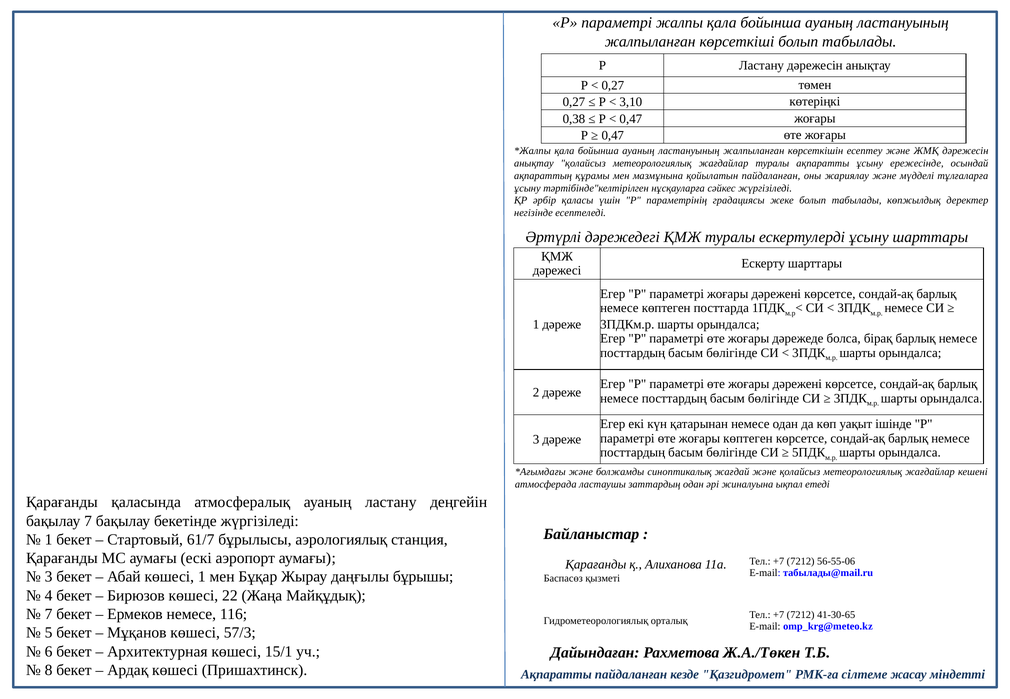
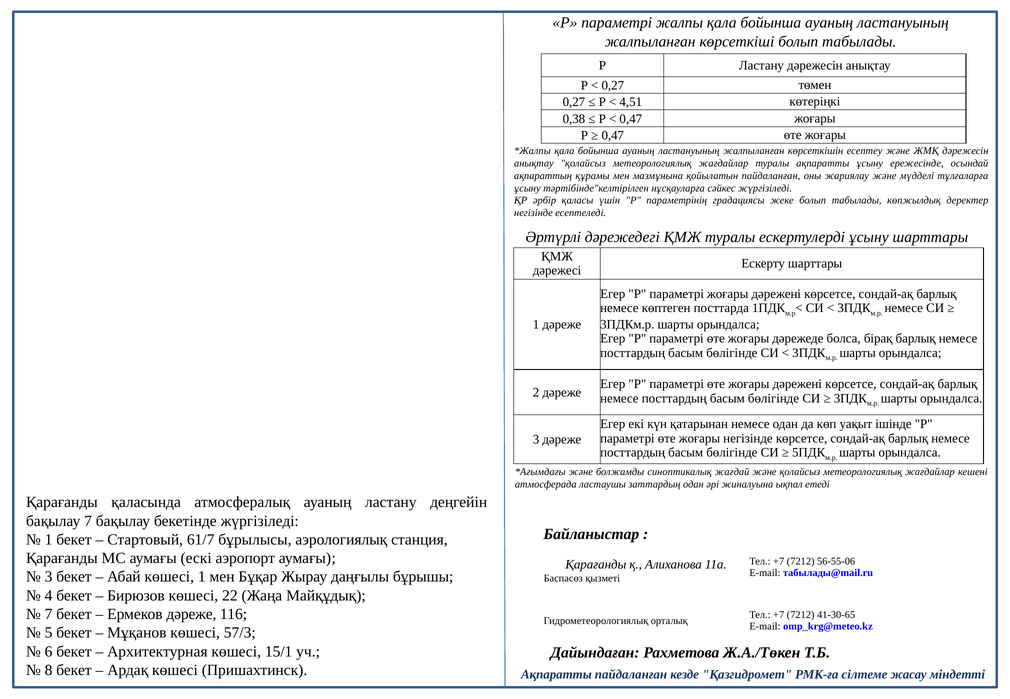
3,10: 3,10 -> 4,51 (631, 102)
жоғары көптеген: көптеген -> негізінде (748, 438)
Ермеков немесе: немесе -> дәреже (191, 614)
